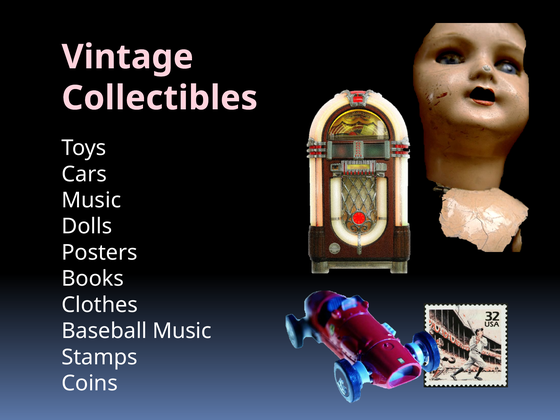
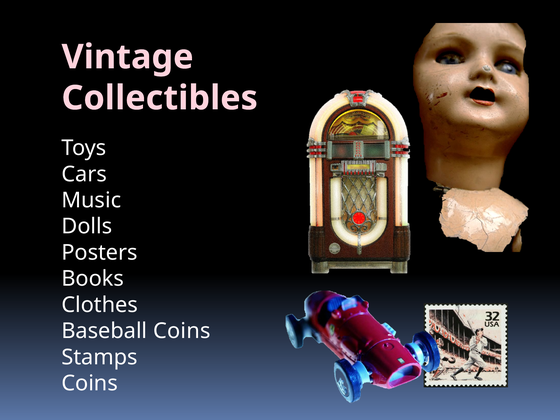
Baseball Music: Music -> Coins (182, 331)
